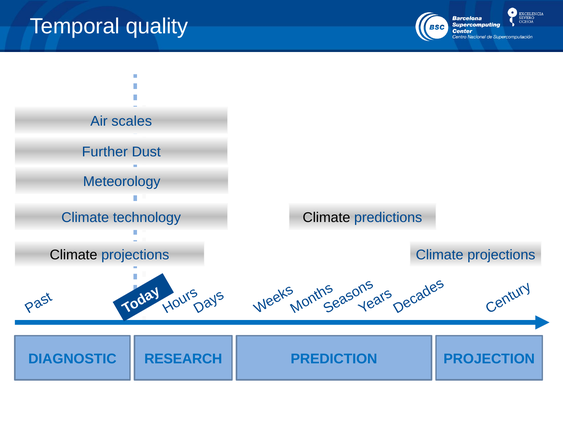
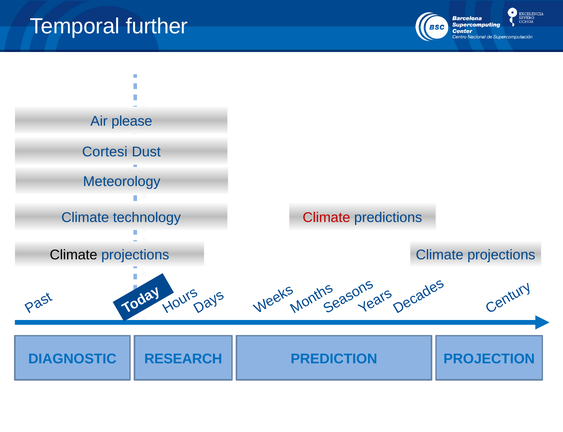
quality: quality -> further (157, 26)
scales: scales -> please (132, 121)
Further: Further -> Cortesi (105, 152)
Climate colour: black -> red (326, 218)
